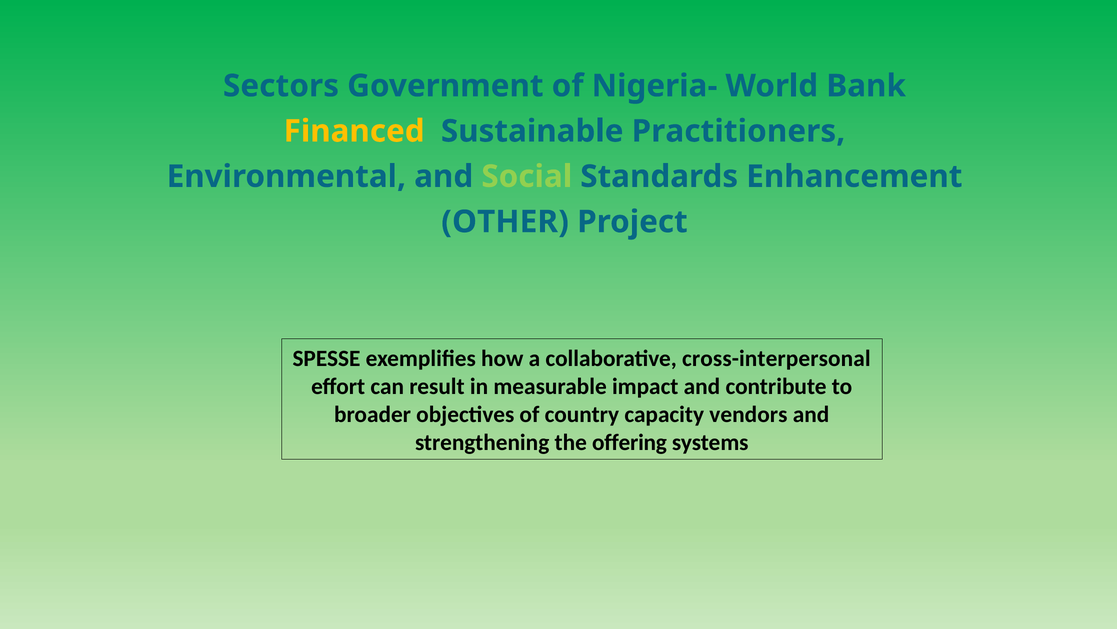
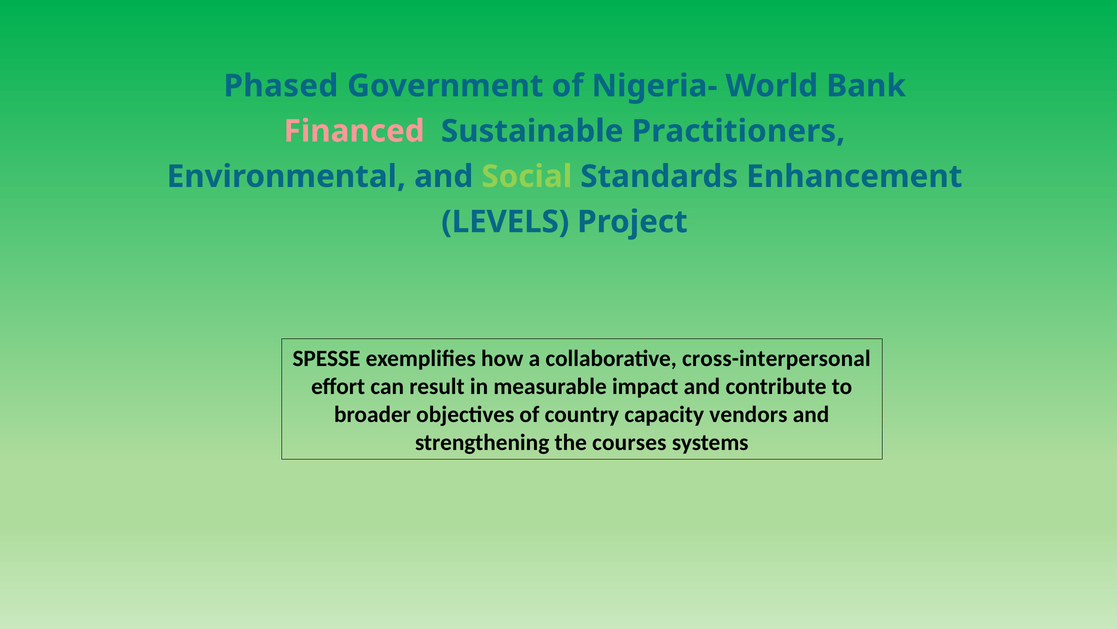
Sectors: Sectors -> Phased (281, 86)
Financed colour: yellow -> pink (354, 131)
OTHER: OTHER -> LEVELS (505, 222)
offering: offering -> courses (629, 442)
